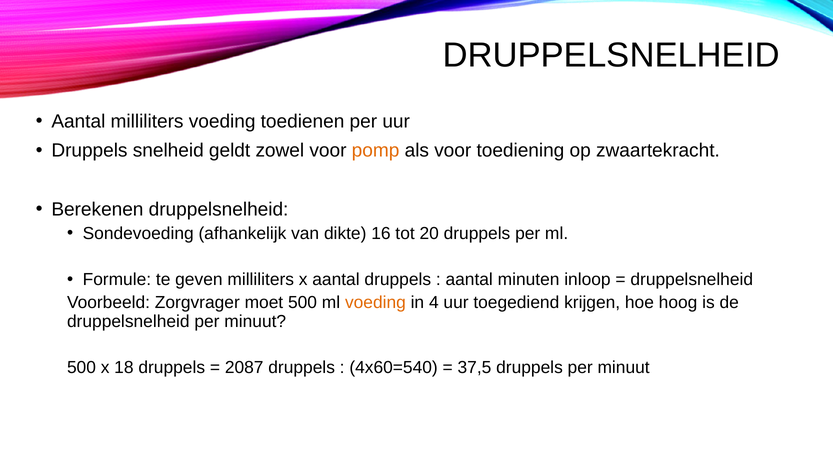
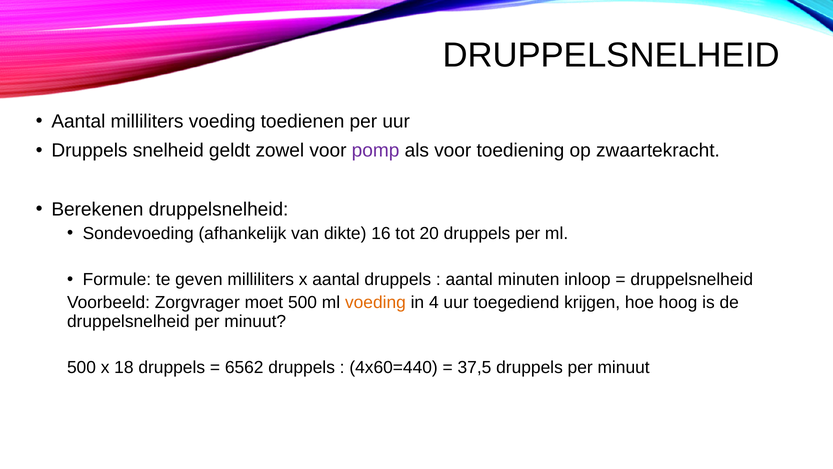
pomp colour: orange -> purple (376, 151)
2087: 2087 -> 6562 (244, 367)
4x60=540: 4x60=540 -> 4x60=440 (394, 367)
